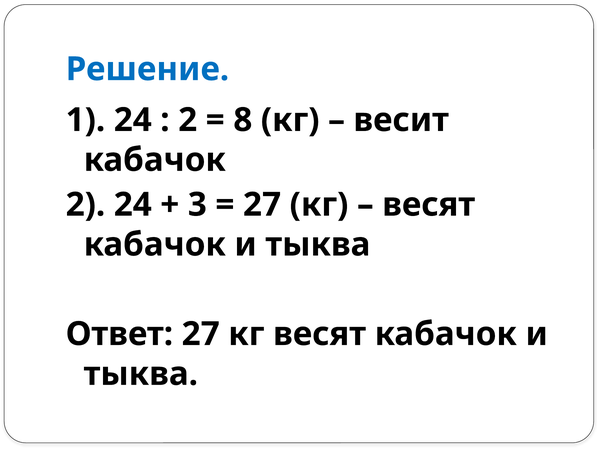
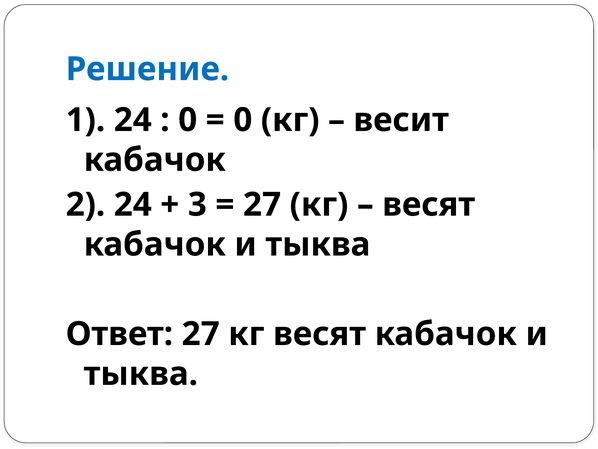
2: 2 -> 0 (188, 120)
8: 8 -> 0 (243, 120)
